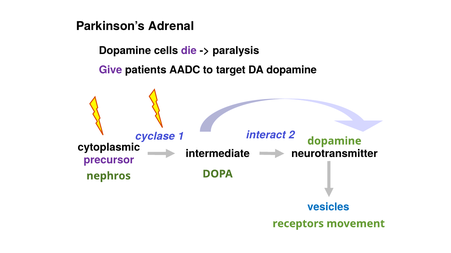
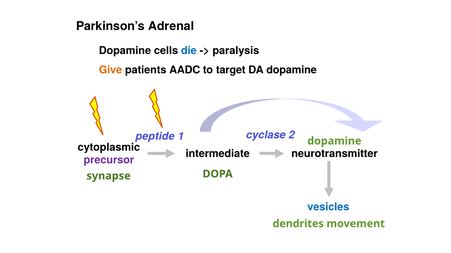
die colour: purple -> blue (189, 51)
Give colour: purple -> orange (110, 70)
cyclase: cyclase -> peptide (155, 137)
interact: interact -> cyclase (266, 135)
nephros: nephros -> synapse (109, 176)
receptors: receptors -> dendrites (298, 224)
